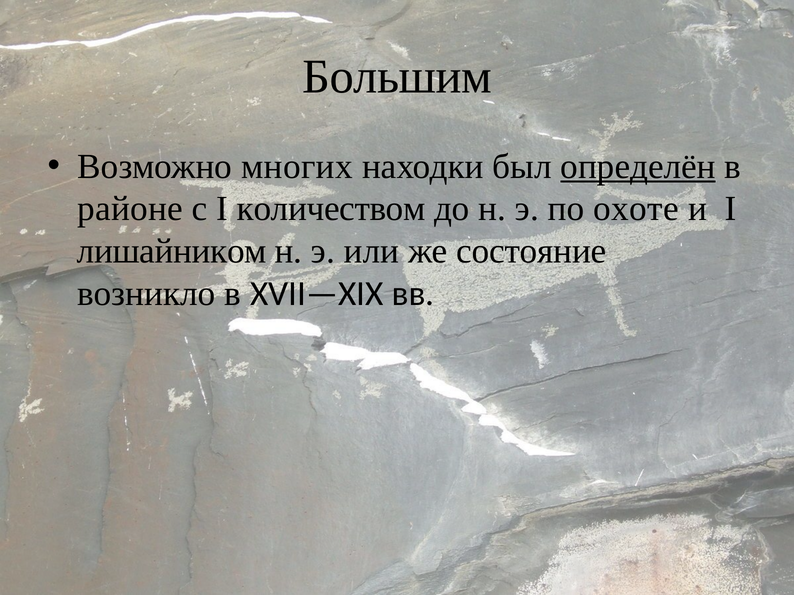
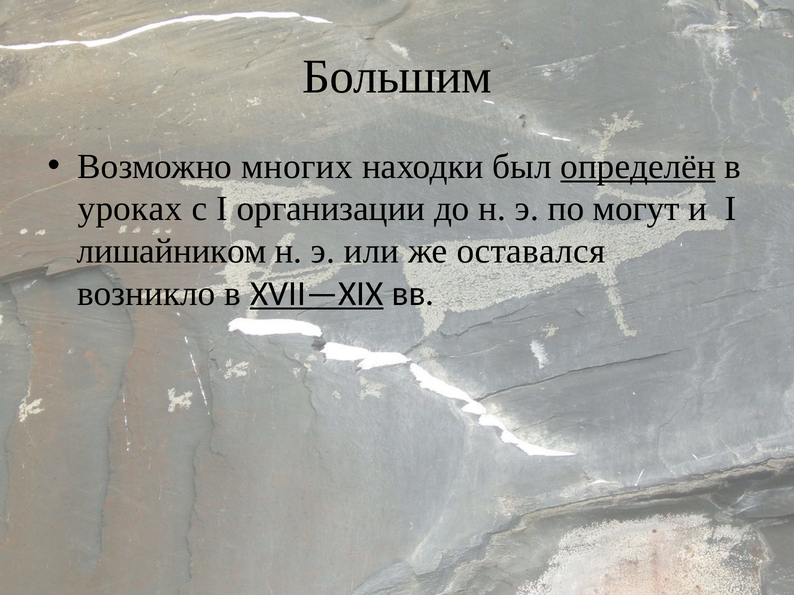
районе: районе -> уроках (130, 209)
количеством: количеством -> организации (331, 209)
охоте: охоте -> могут (636, 209)
состояние: состояние -> оставался (531, 251)
XVII—XIX underline: none -> present (317, 294)
